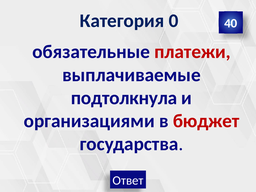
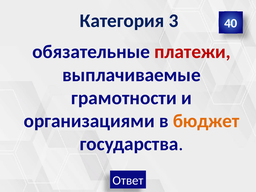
0: 0 -> 3 (174, 21)
подтолкнула: подтолкнула -> грамотности (124, 98)
бюджет colour: red -> orange (206, 121)
